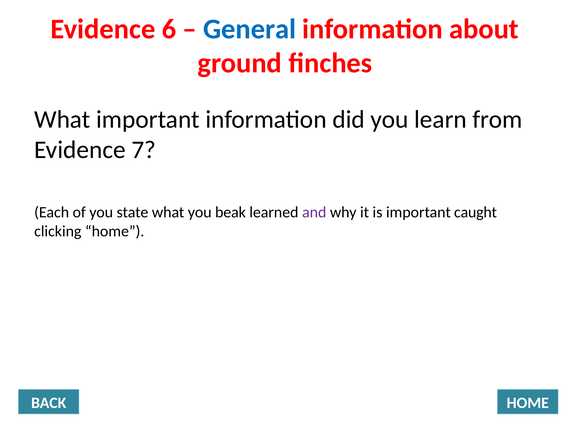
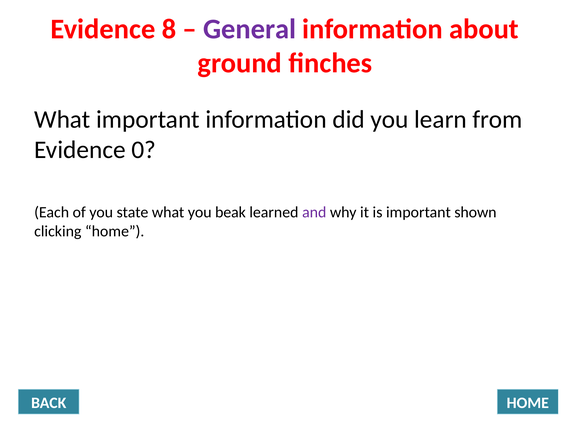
6: 6 -> 8 (169, 29)
General colour: blue -> purple (250, 29)
7: 7 -> 0 (144, 150)
caught: caught -> shown (475, 213)
